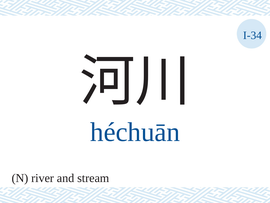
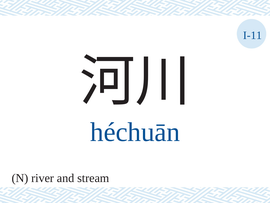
I-34: I-34 -> I-11 (253, 35)
